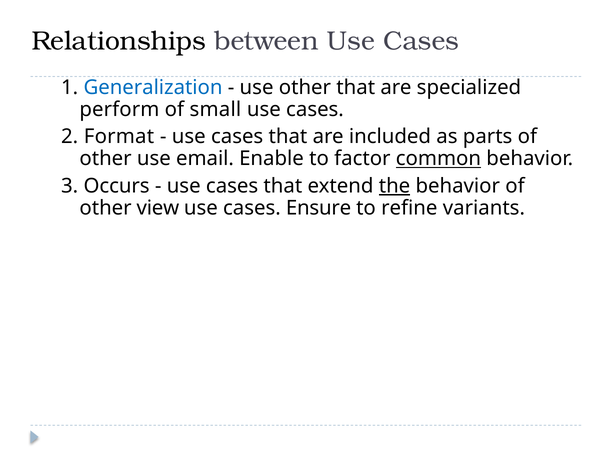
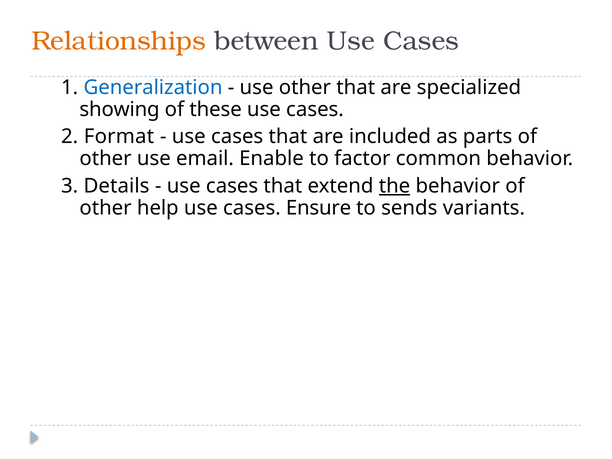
Relationships colour: black -> orange (119, 41)
perform: perform -> showing (120, 110)
small: small -> these (216, 110)
common underline: present -> none (438, 159)
Occurs: Occurs -> Details (117, 186)
view: view -> help (158, 208)
refine: refine -> sends (409, 208)
